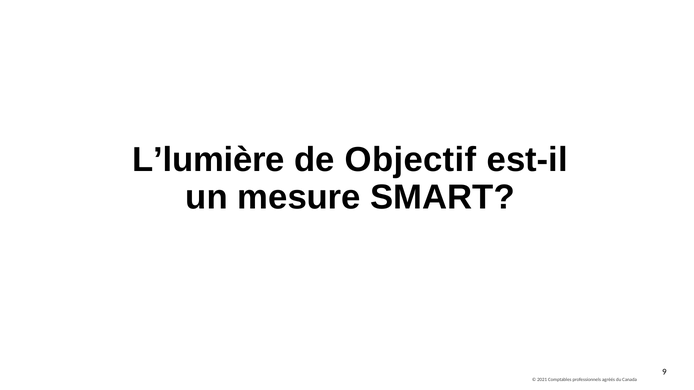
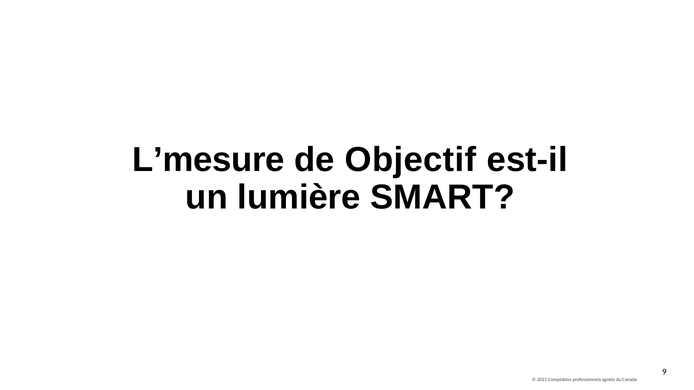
L’lumière: L’lumière -> L’mesure (209, 160)
mesure: mesure -> lumière (299, 198)
